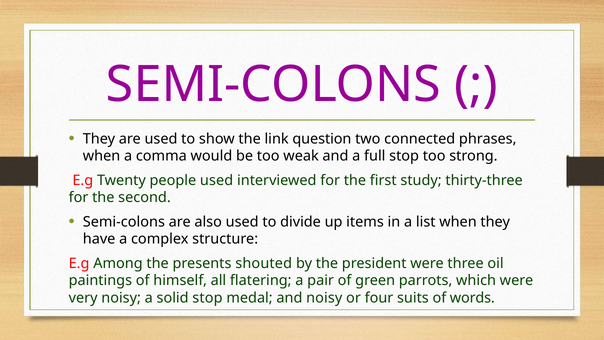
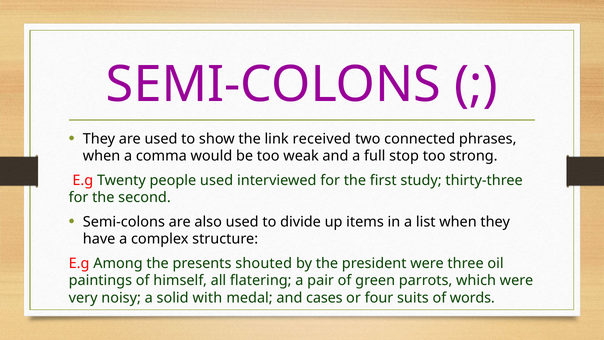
question: question -> received (322, 139)
solid stop: stop -> with (207, 298)
and noisy: noisy -> cases (324, 298)
